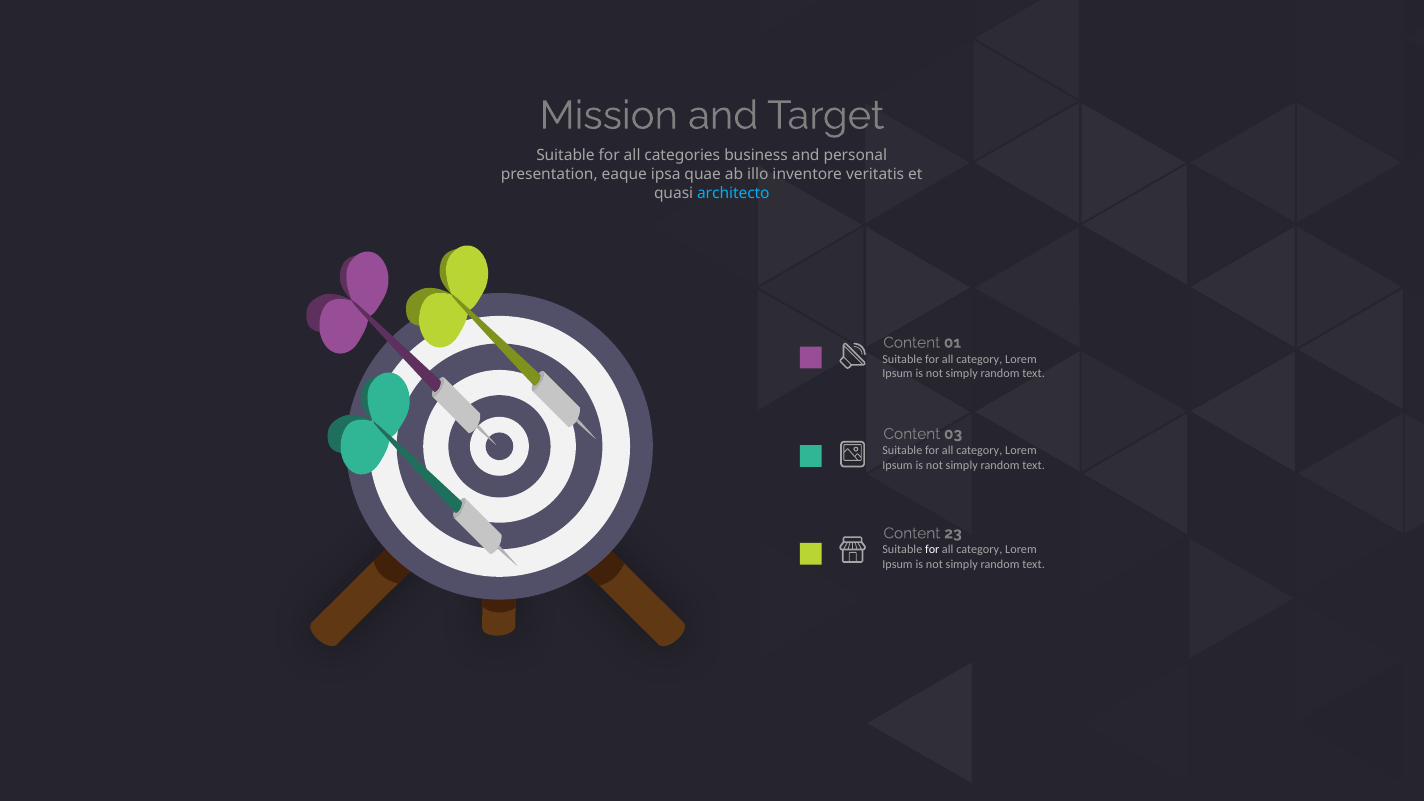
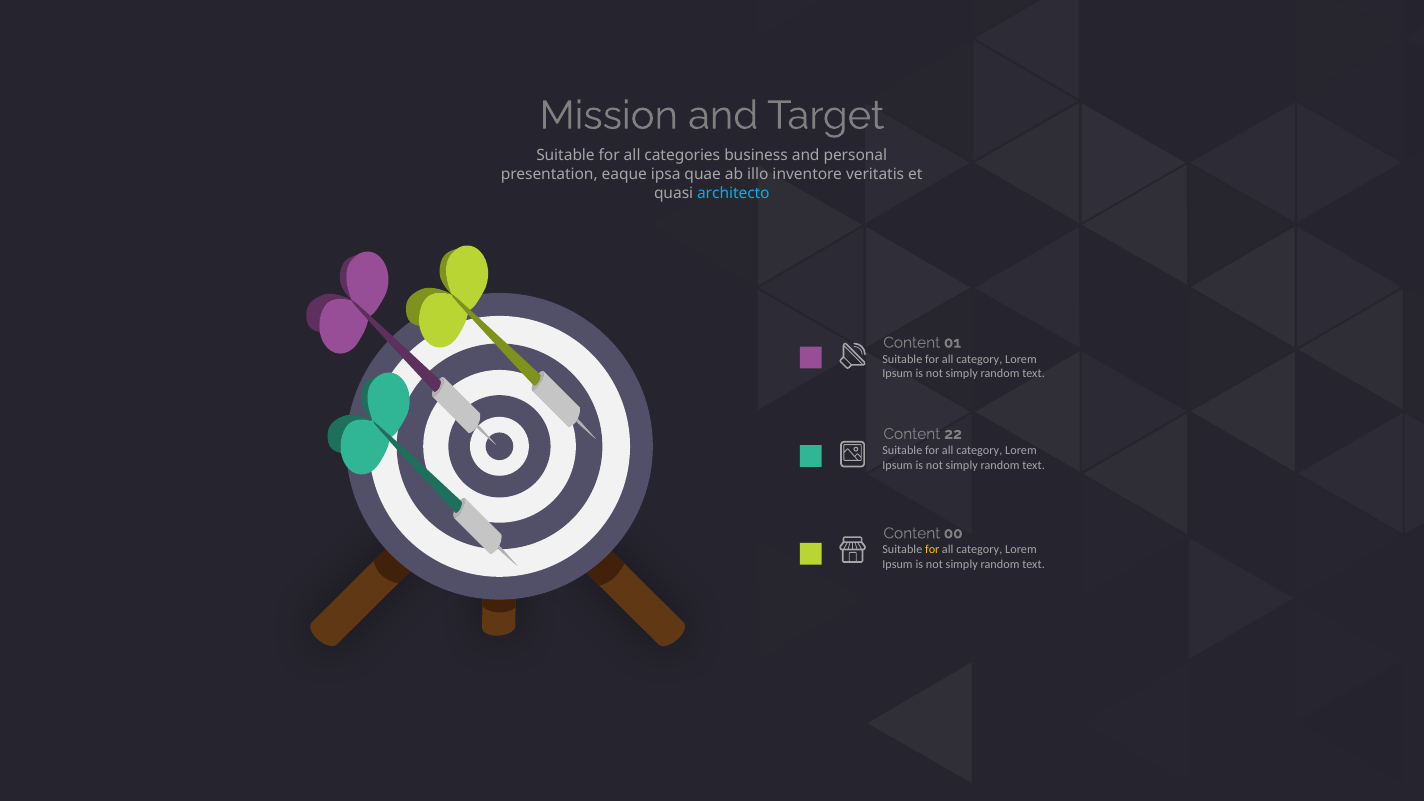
03: 03 -> 22 (953, 434)
23: 23 -> 00 (953, 533)
for colour: white -> yellow (932, 550)
